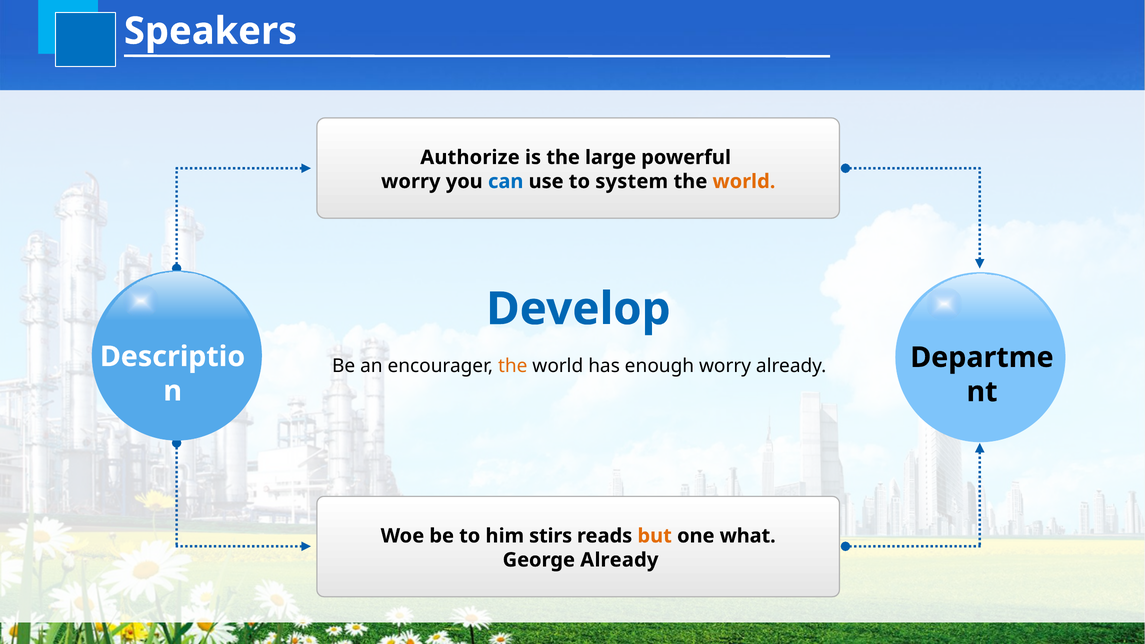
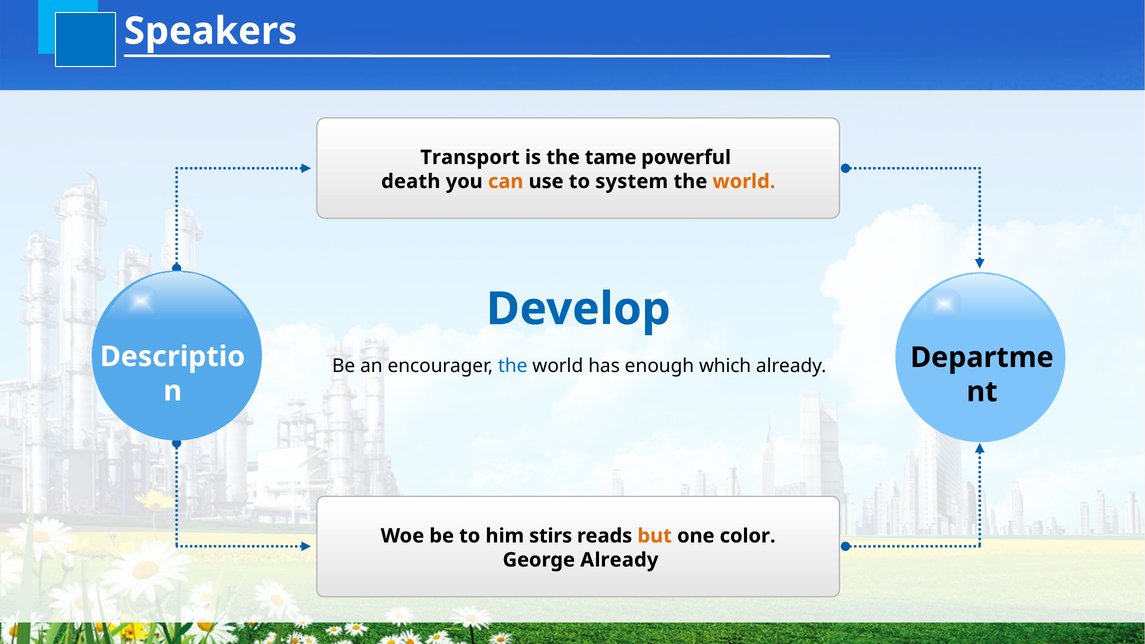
Authorize: Authorize -> Transport (470, 157)
large: large -> tame (611, 157)
worry: worry -> death (411, 181)
can colour: blue -> orange (506, 181)
the colour: orange -> blue (513, 366)
enough worry: worry -> which (725, 366)
what: what -> color (748, 536)
